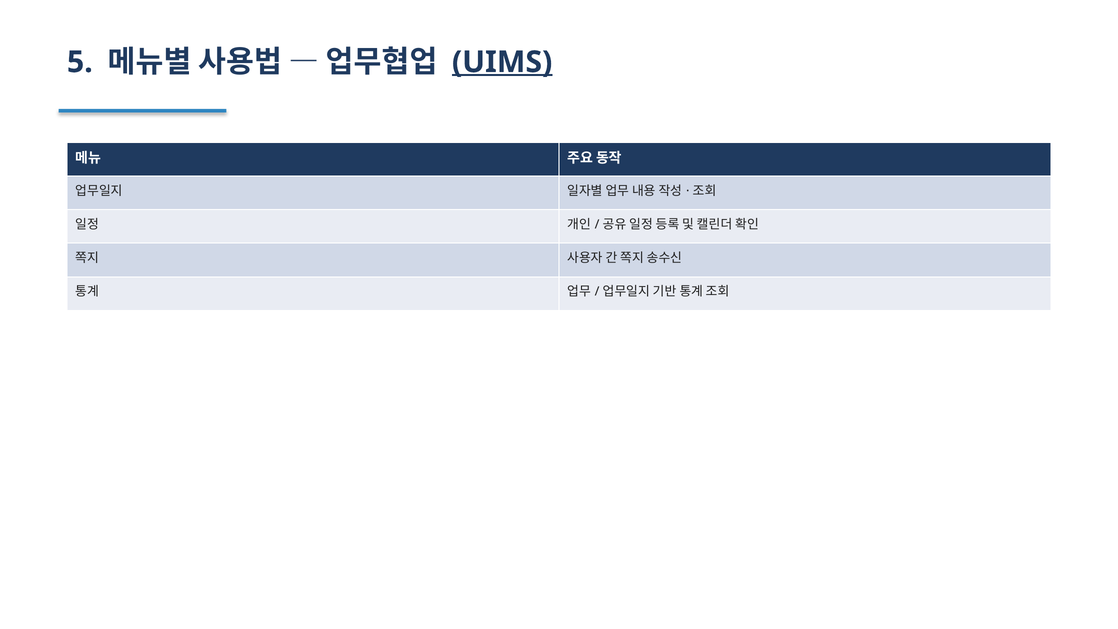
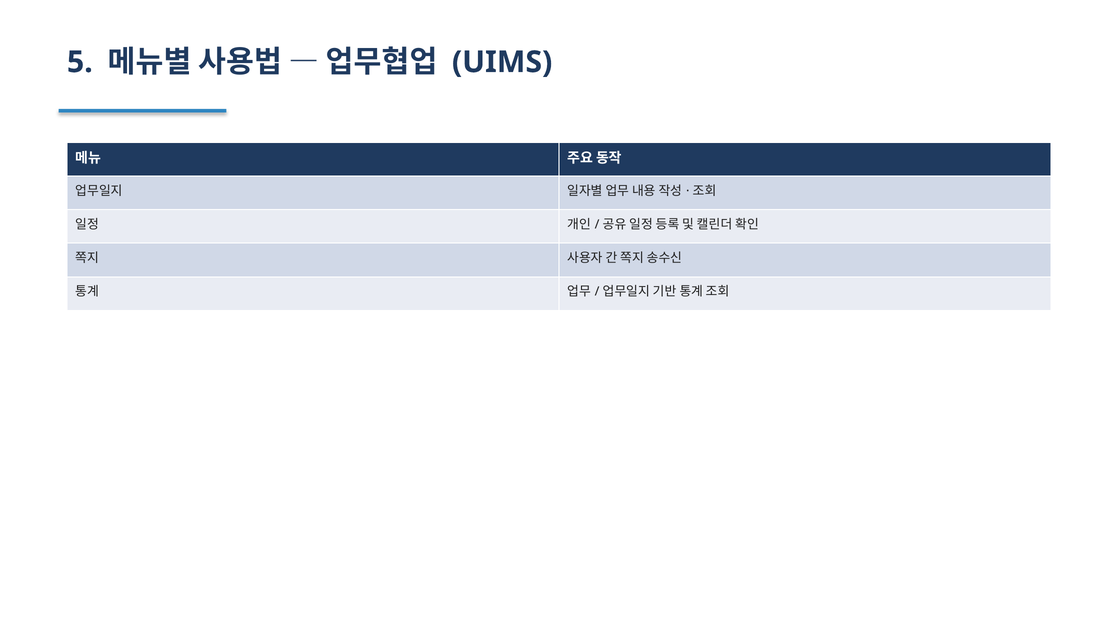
UIMS underline: present -> none (502, 62)
